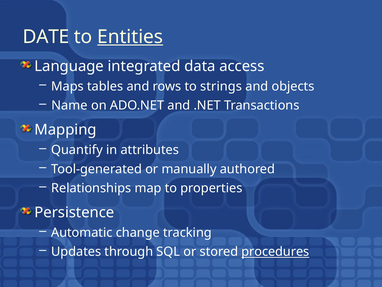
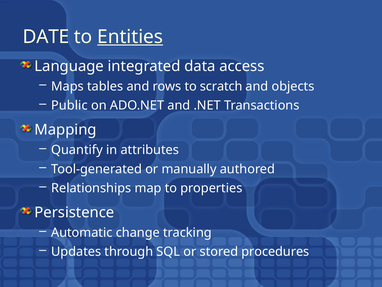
strings: strings -> scratch (221, 86)
Name: Name -> Public (69, 105)
procedures underline: present -> none (275, 251)
